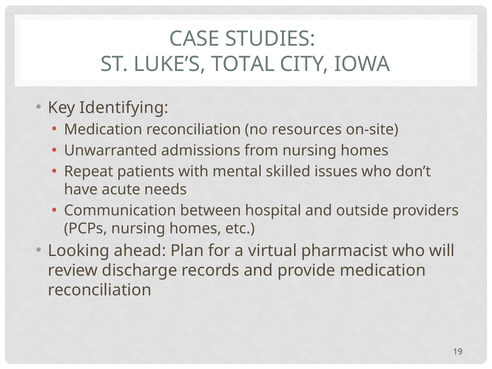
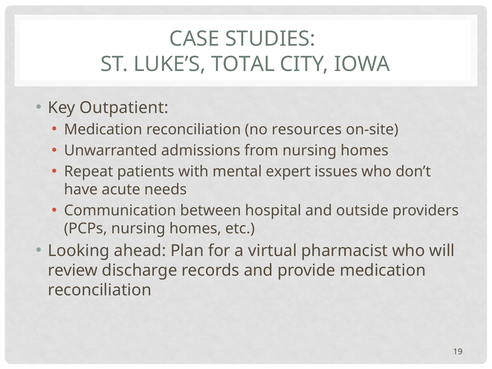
Identifying: Identifying -> Outpatient (124, 108)
skilled: skilled -> expert (288, 172)
